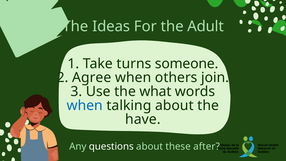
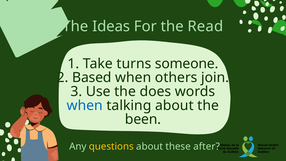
Adult: Adult -> Read (205, 26)
Agree: Agree -> Based (92, 78)
what: what -> does (155, 91)
have: have -> been (143, 119)
questions colour: white -> yellow (111, 146)
